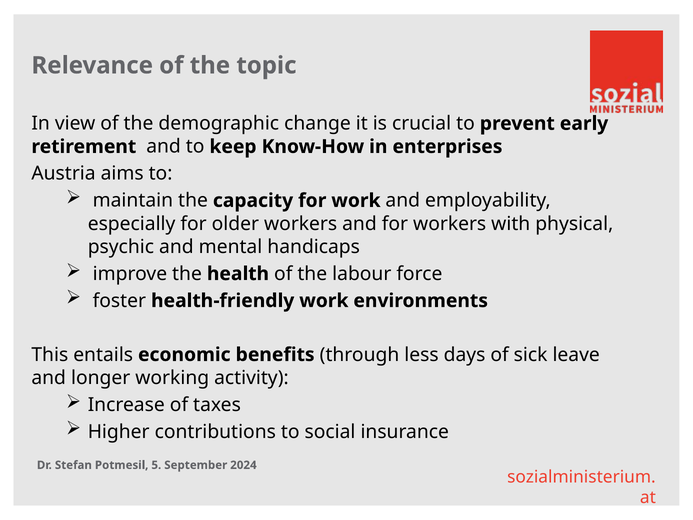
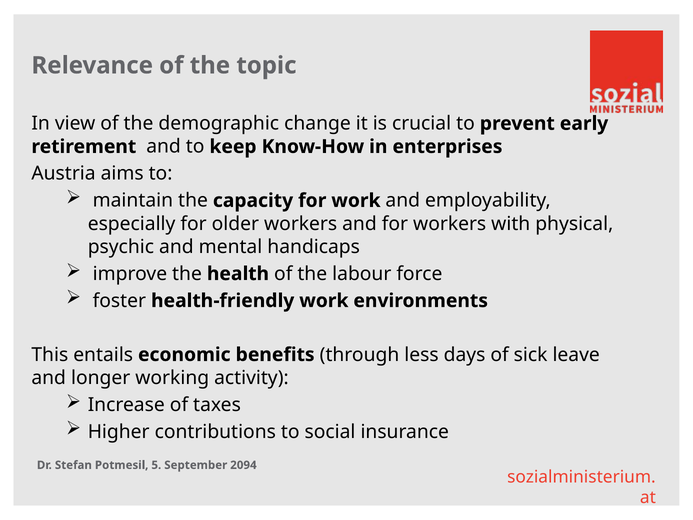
2024: 2024 -> 2094 (243, 465)
